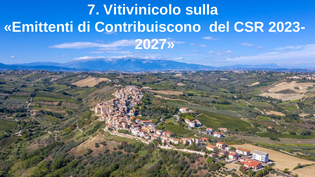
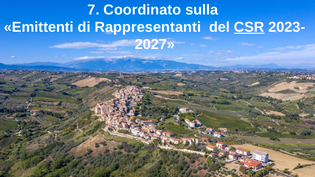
Vitivinicolo: Vitivinicolo -> Coordinato (142, 10)
Contribuiscono: Contribuiscono -> Rappresentanti (148, 27)
CSR underline: none -> present (249, 27)
